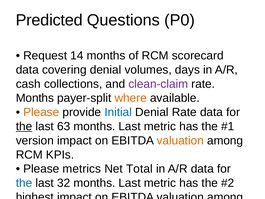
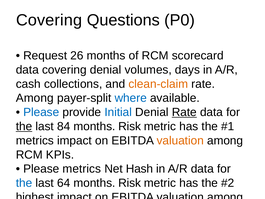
Predicted: Predicted -> Covering (49, 20)
14: 14 -> 26 (77, 56)
clean-claim colour: purple -> orange (158, 84)
Months: Months -> Among (35, 98)
where colour: orange -> blue (131, 98)
Please colour: orange -> blue (41, 112)
Rate underline: none -> present (184, 112)
63: 63 -> 84 (64, 126)
Last: Last -> Risk (130, 126)
version: version -> metrics (35, 140)
Total: Total -> Hash (140, 169)
32: 32 -> 64 (64, 183)
Last: Last -> Risk (130, 183)
